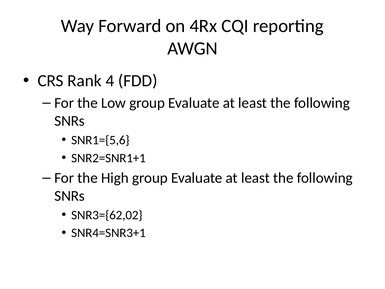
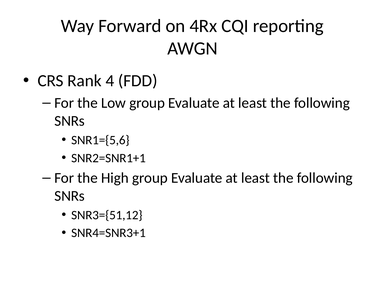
SNR3={62,02: SNR3={62,02 -> SNR3={51,12 (107, 215)
